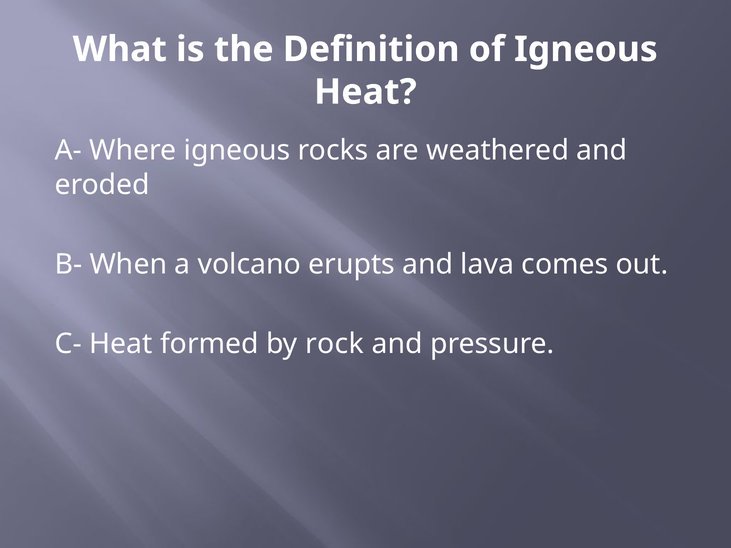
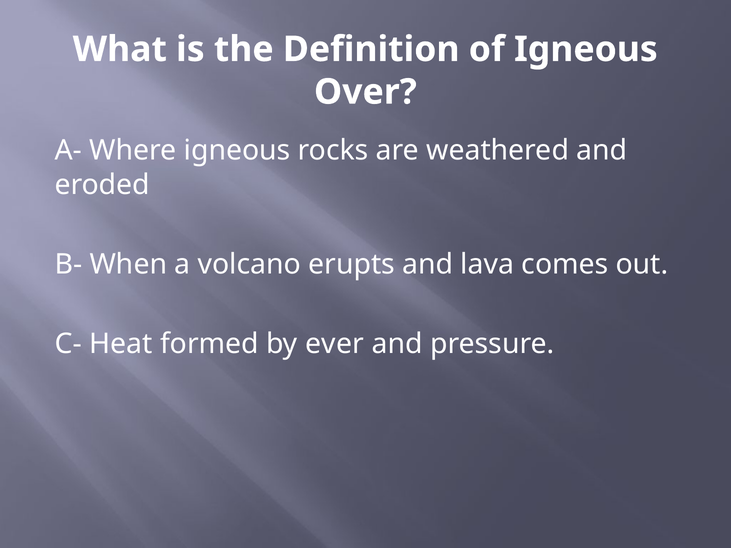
Heat: Heat -> Over (365, 92)
rock: rock -> ever (335, 344)
